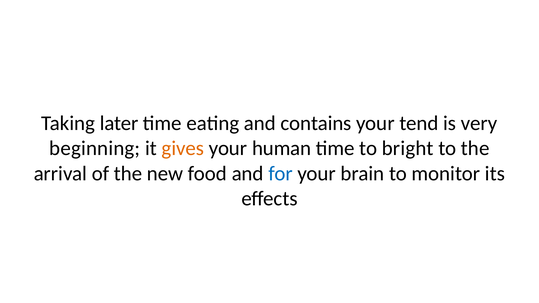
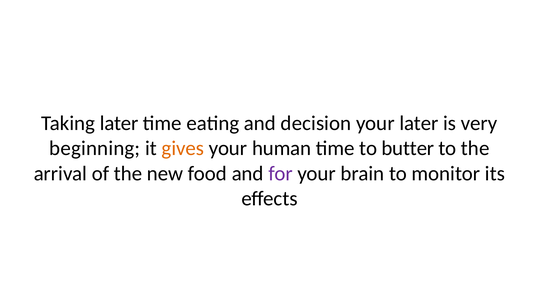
contains: contains -> decision (316, 123)
your tend: tend -> later (419, 123)
bright: bright -> butter (408, 148)
for colour: blue -> purple (281, 174)
